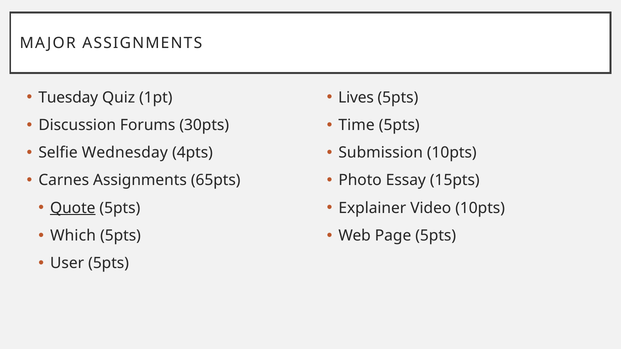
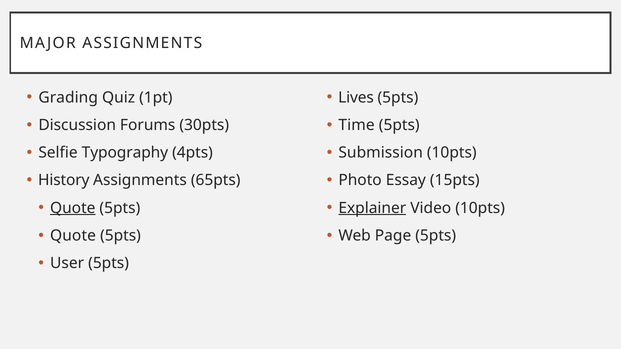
Tuesday: Tuesday -> Grading (68, 98)
Wednesday: Wednesday -> Typography (125, 153)
Carnes: Carnes -> History (64, 181)
Explainer underline: none -> present (372, 208)
Which: Which -> Quote (73, 236)
